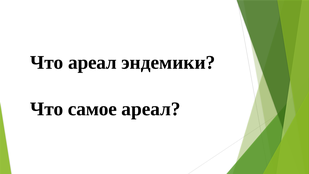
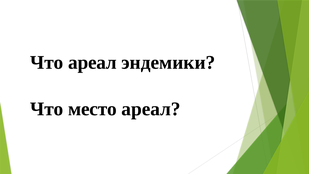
самое: самое -> место (92, 109)
